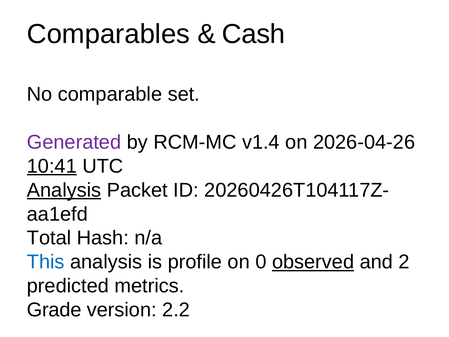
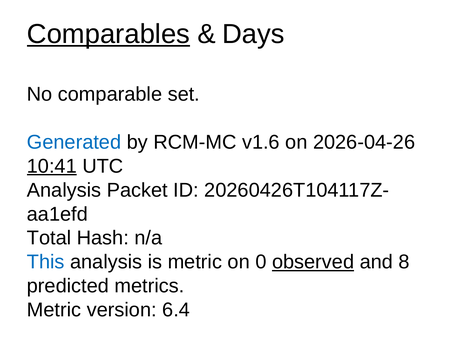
Comparables underline: none -> present (108, 34)
Cash: Cash -> Days (253, 34)
Generated colour: purple -> blue (74, 142)
v1.4: v1.4 -> v1.6 (261, 142)
Analysis underline: present -> none (64, 190)
is profile: profile -> metric (195, 262)
2: 2 -> 8 (404, 262)
Grade: Grade -> Metric (54, 310)
2.2: 2.2 -> 6.4 (176, 310)
